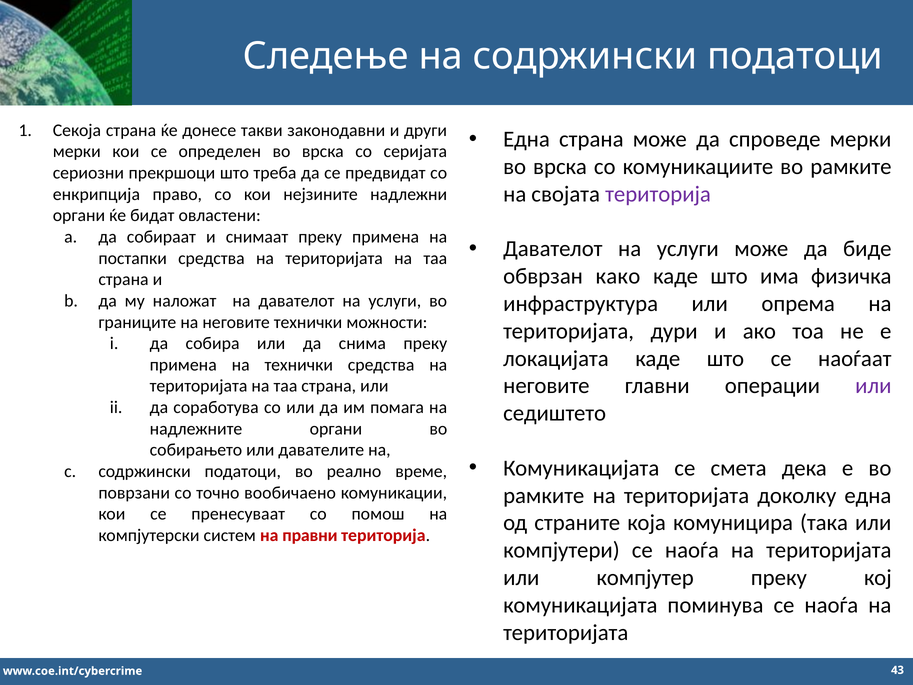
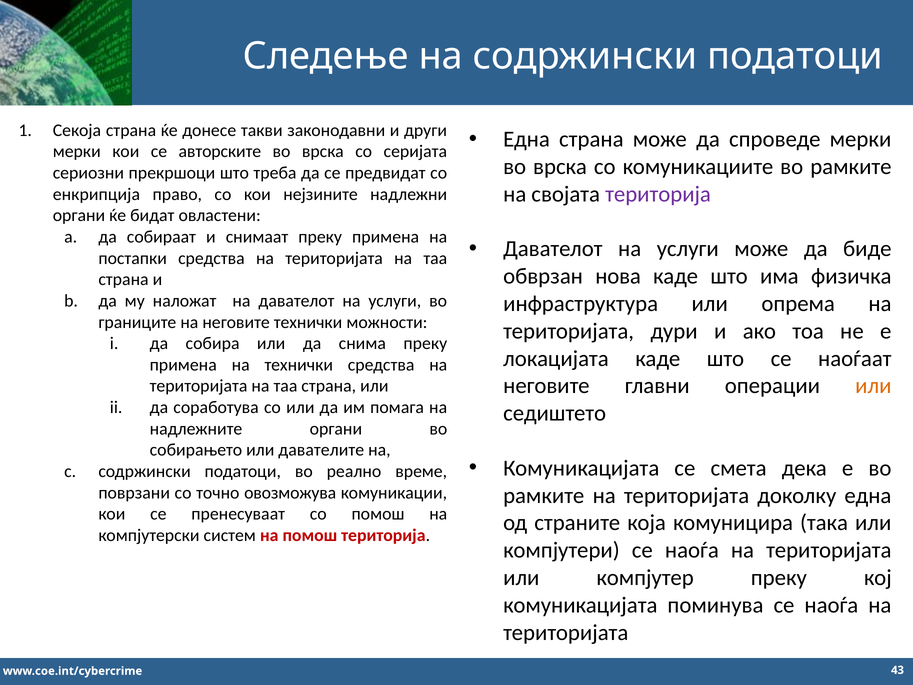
определен: определен -> авторските (220, 152)
како: како -> нова (618, 276)
или colour: purple -> orange (873, 386)
вообичаено: вообичаено -> овозможува (290, 493)
на правни: правни -> помош (310, 535)
